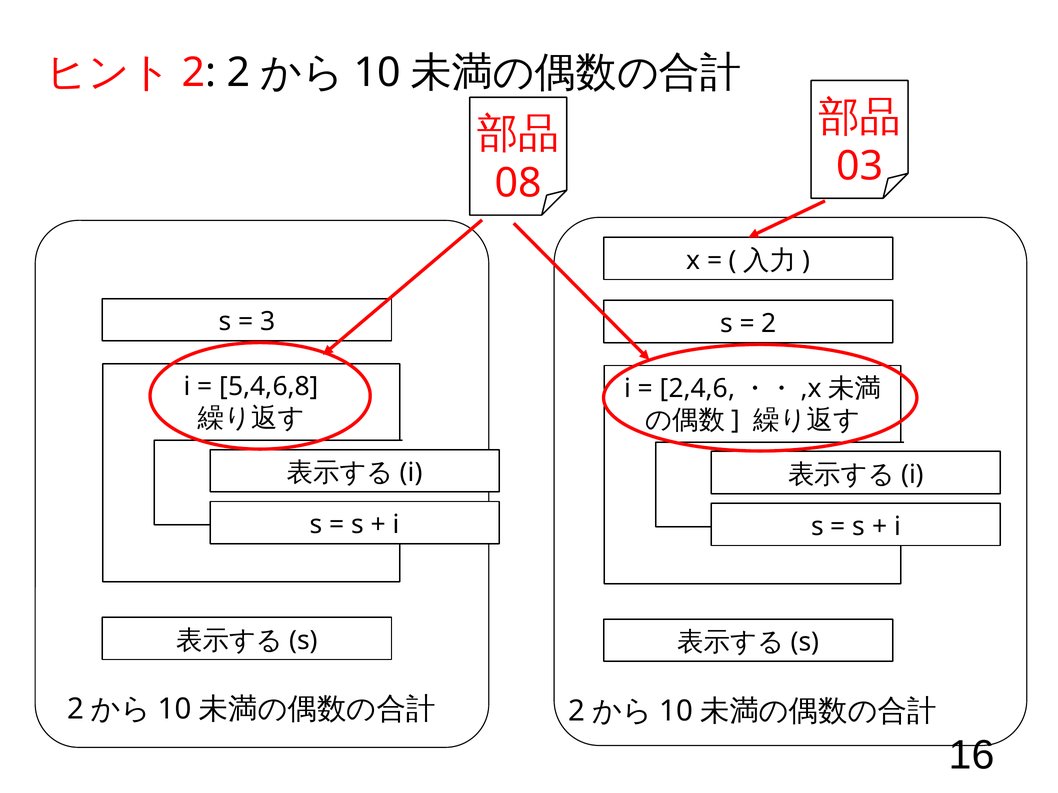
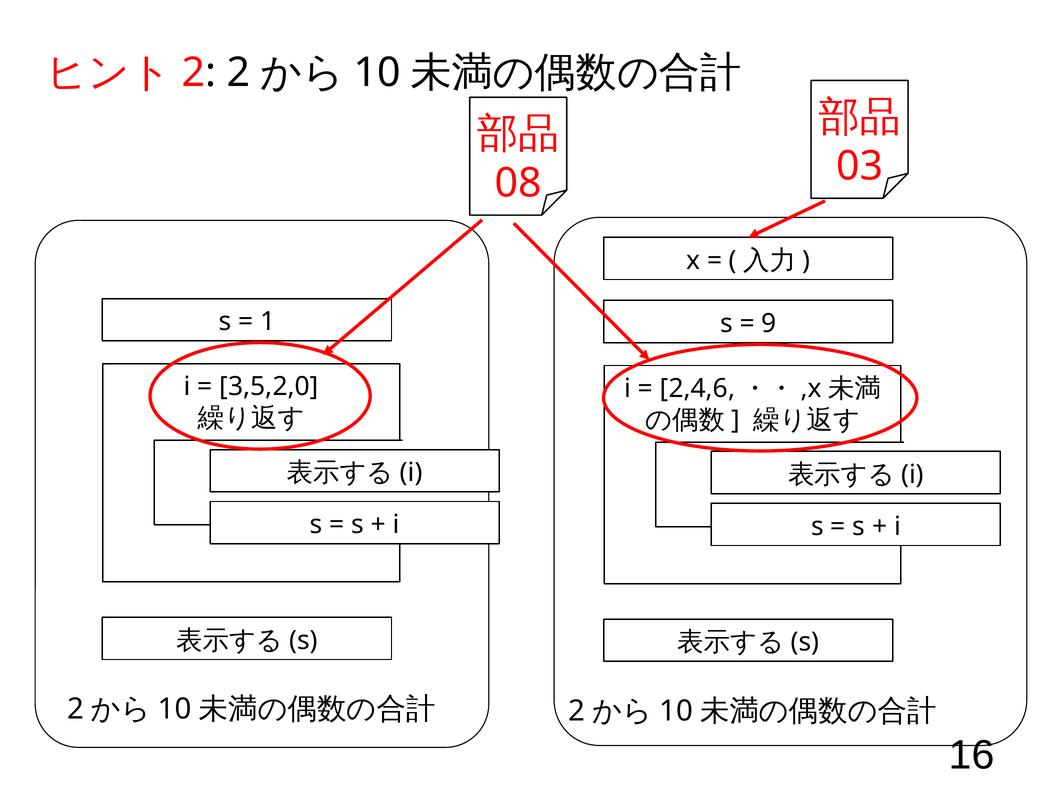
3: 3 -> 1 (268, 322)
2: 2 -> 9 (769, 324)
5,4,6,8: 5,4,6,8 -> 3,5,2,0 (269, 387)
